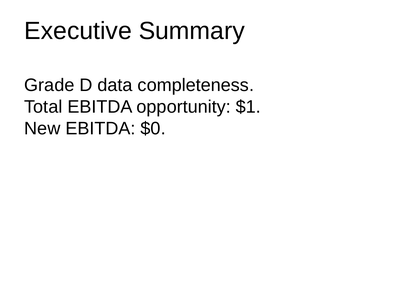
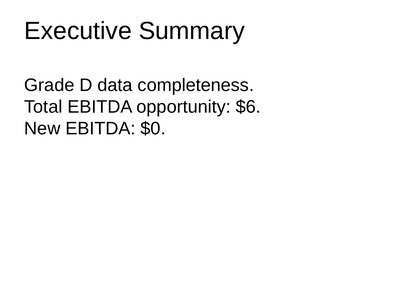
$1: $1 -> $6 (248, 107)
